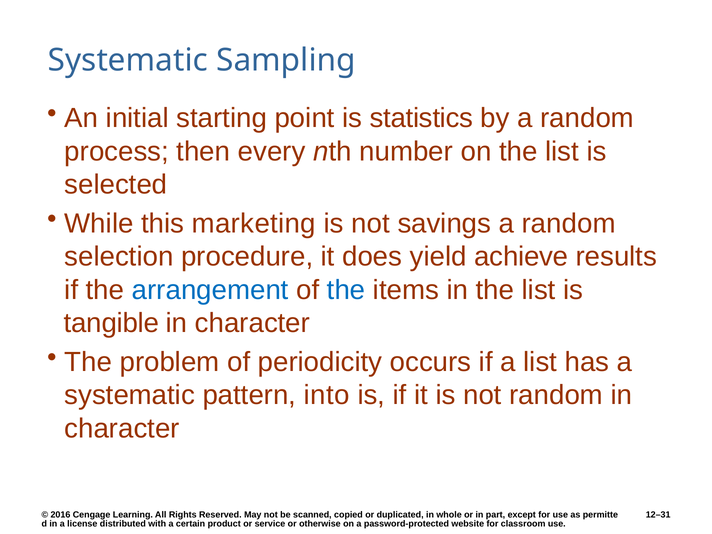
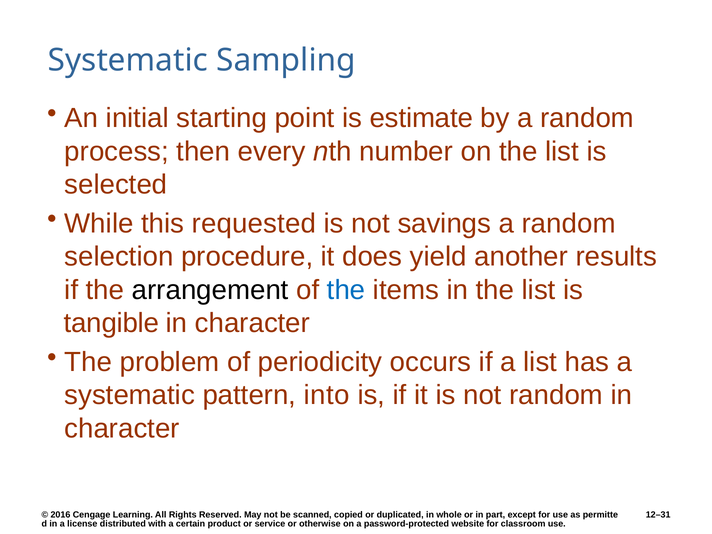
statistics: statistics -> estimate (421, 118)
marketing: marketing -> requested (254, 224)
achieve: achieve -> another (521, 257)
arrangement colour: blue -> black (210, 290)
